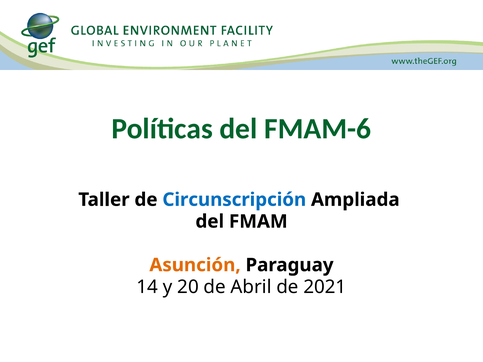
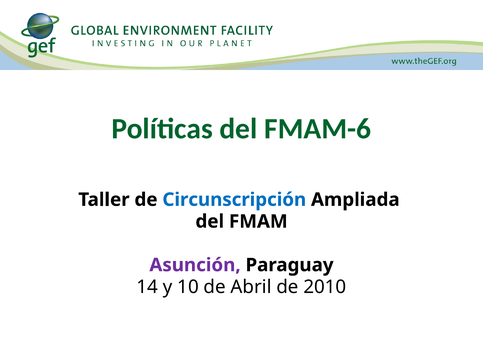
Asunción colour: orange -> purple (195, 265)
20: 20 -> 10 (188, 287)
2021: 2021 -> 2010 (325, 287)
